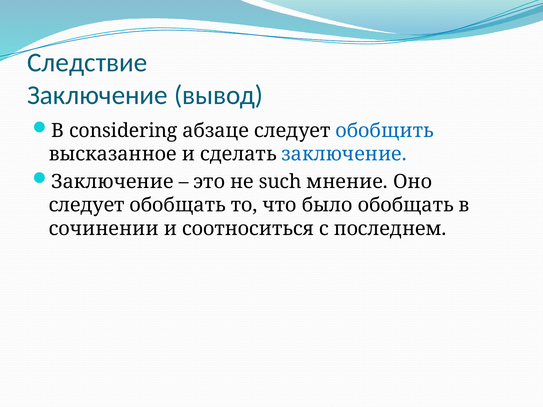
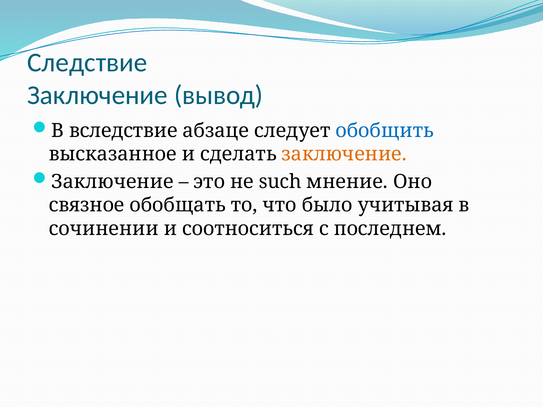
considering: considering -> вследствие (123, 131)
заключение colour: blue -> orange (344, 154)
следует: следует -> связное (87, 205)
было обобщать: обобщать -> учитывая (406, 205)
